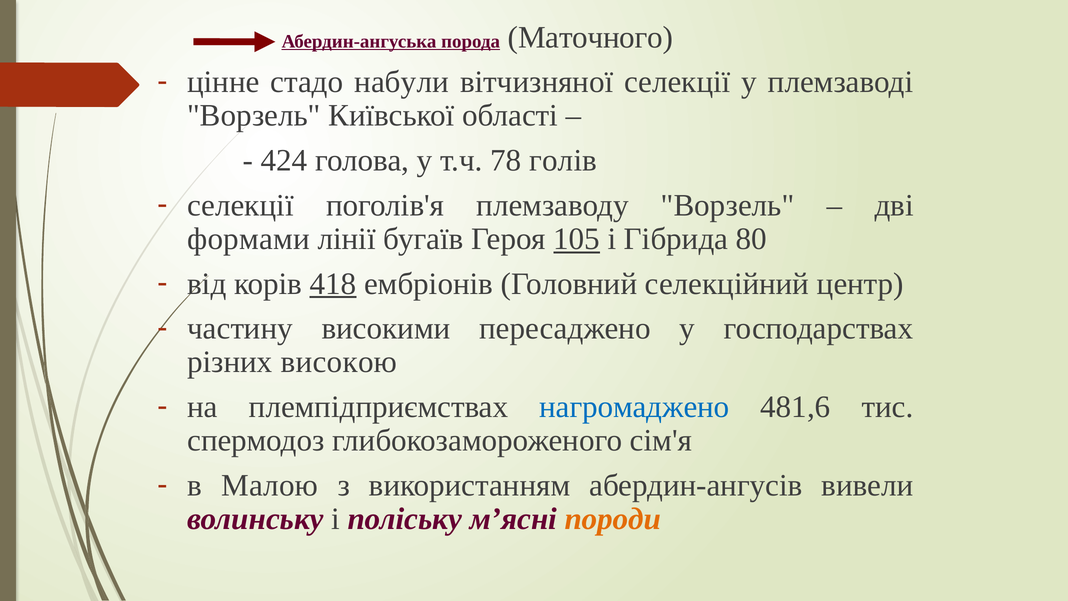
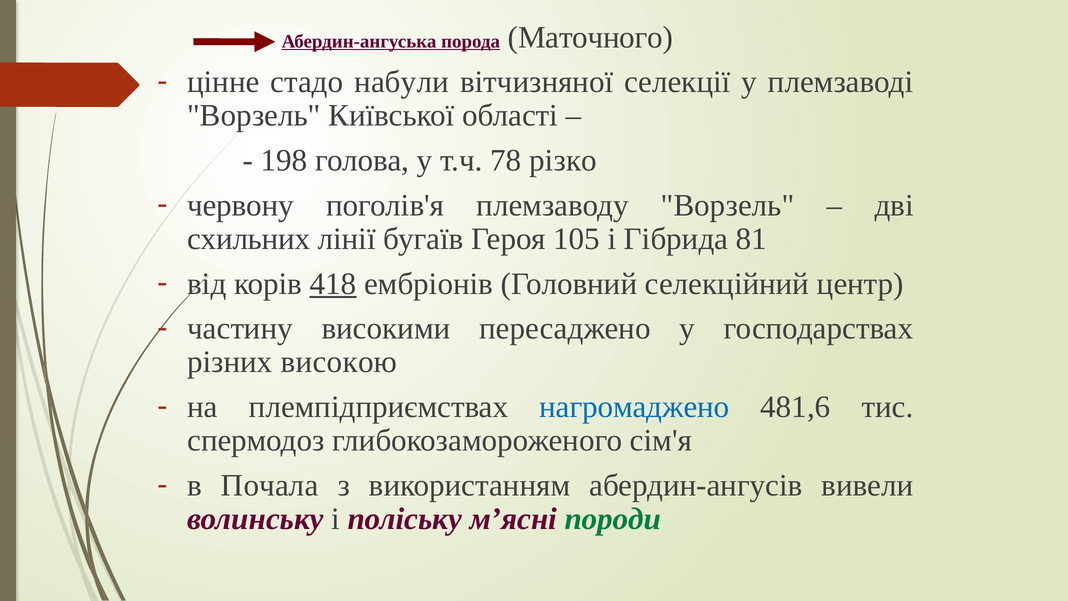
424: 424 -> 198 (284, 160)
голів: голів -> різко (563, 160)
селекції: селекції -> червону (241, 205)
формами: формами -> схильних (249, 239)
105 underline: present -> none (577, 239)
80: 80 -> 81 (752, 239)
Малою: Малою -> Почала (270, 485)
породи colour: orange -> green (613, 519)
